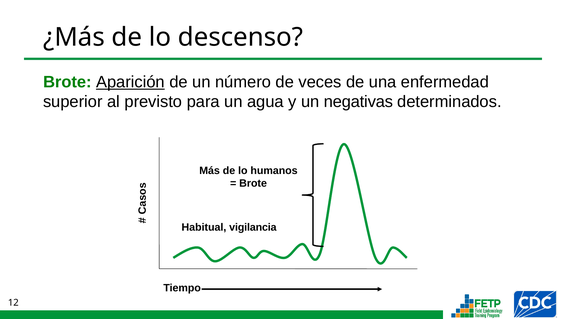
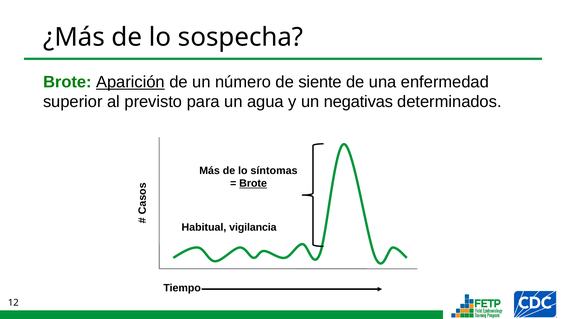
descenso: descenso -> sospecha (241, 37)
veces: veces -> siente (320, 82)
humanos: humanos -> síntomas (274, 170)
Brote underline: none -> present (253, 183)
